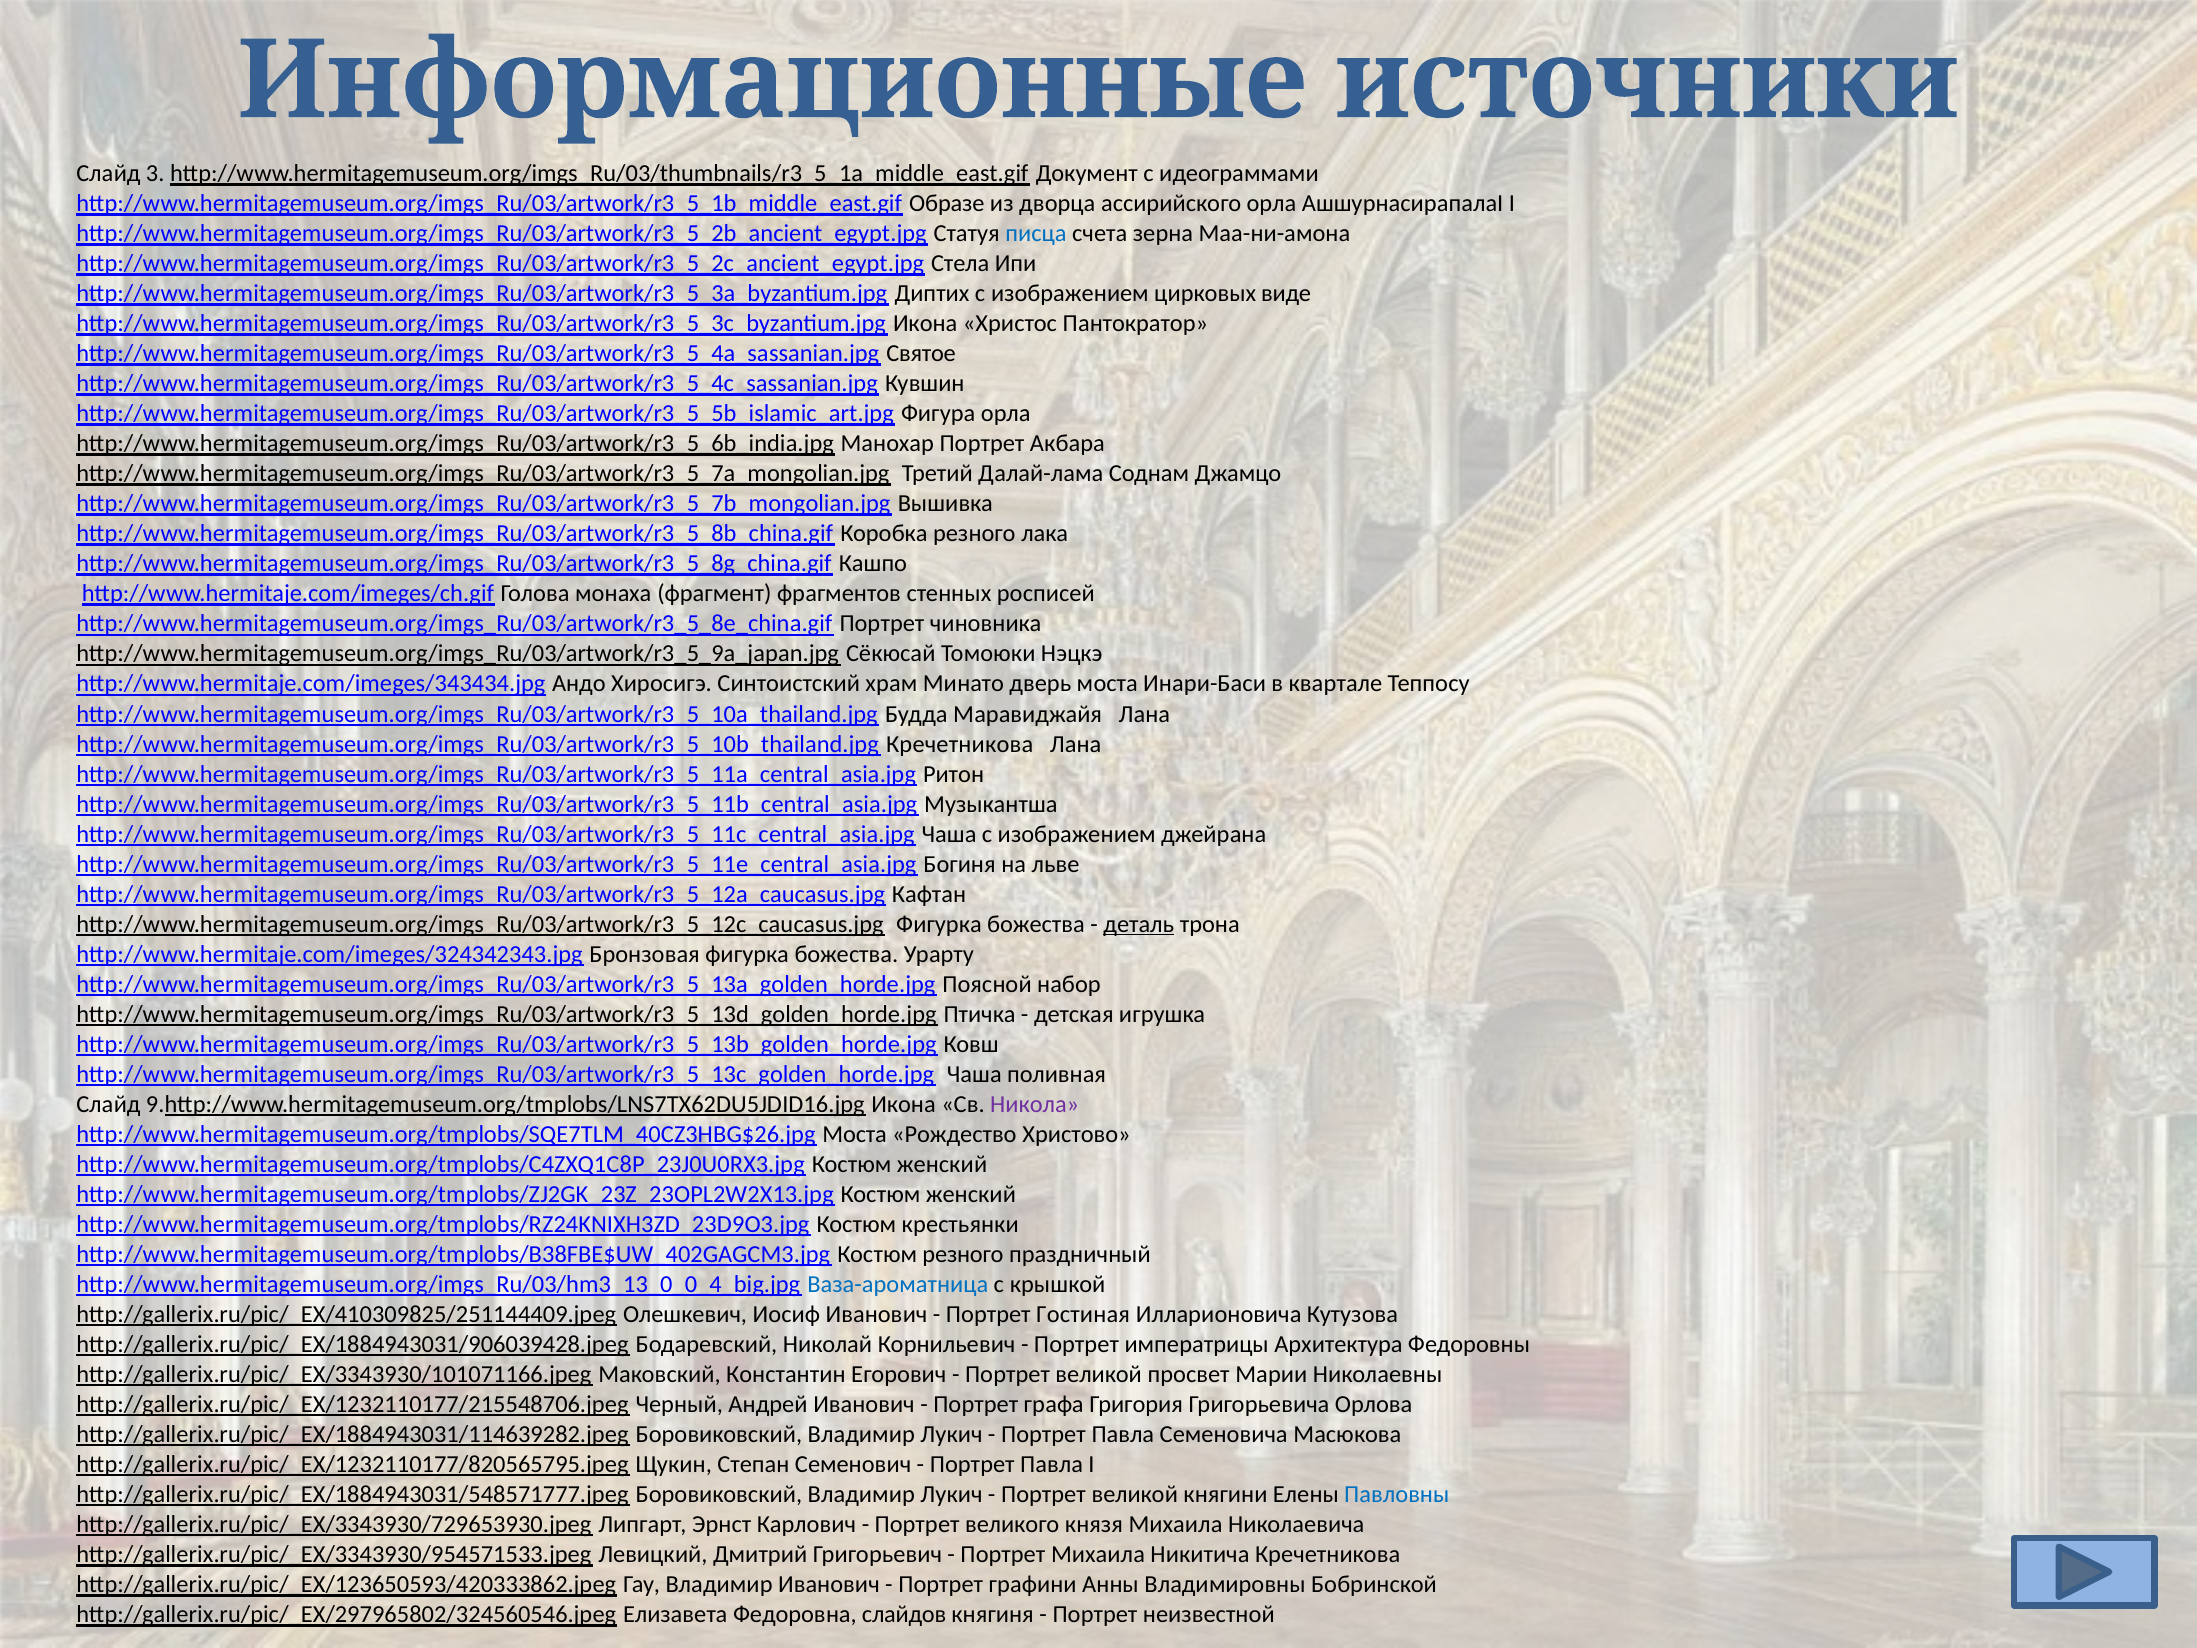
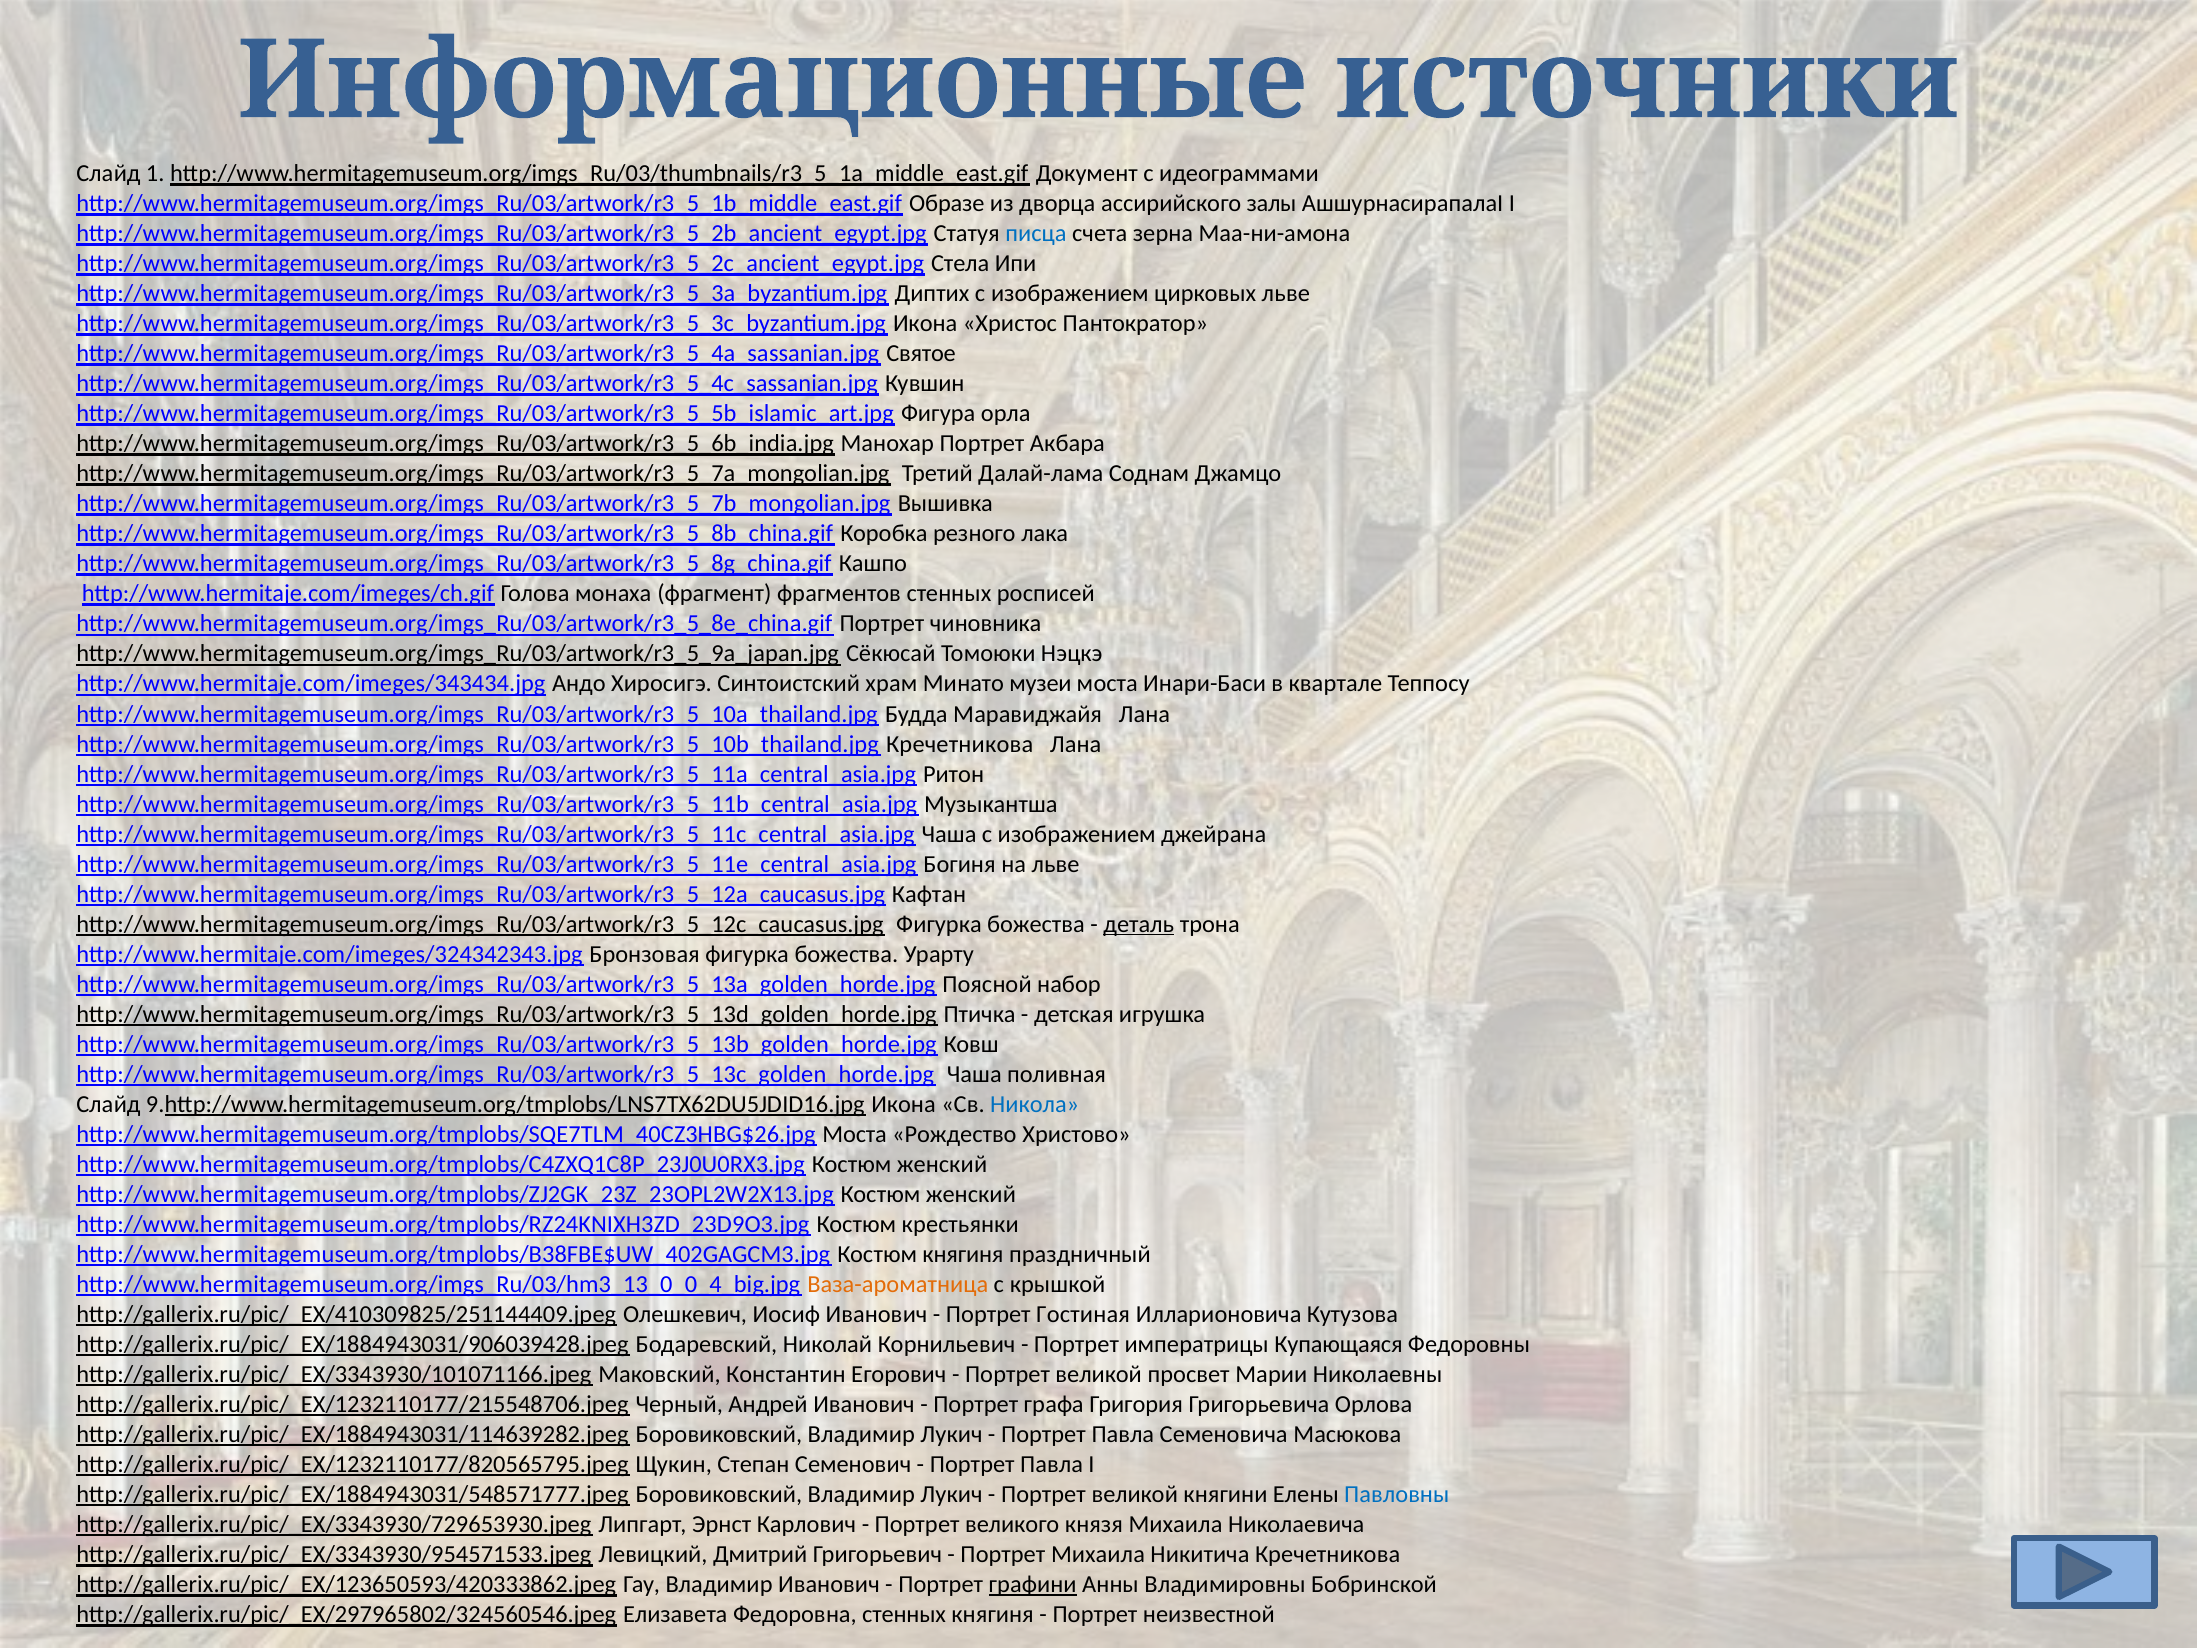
3: 3 -> 1 (155, 174)
ассирийского орла: орла -> залы (1272, 204)
цирковых виде: виде -> льве (1286, 294)
дверь: дверь -> музеи (1041, 684)
Никола colour: purple -> blue (1035, 1104)
Костюм резного: резного -> княгиня (963, 1254)
Ваза-ароматница colour: blue -> orange (898, 1284)
Архитектура: Архитектура -> Купающаяся (1339, 1344)
графини underline: none -> present (1033, 1584)
Федоровна слайдов: слайдов -> стенных (904, 1614)
